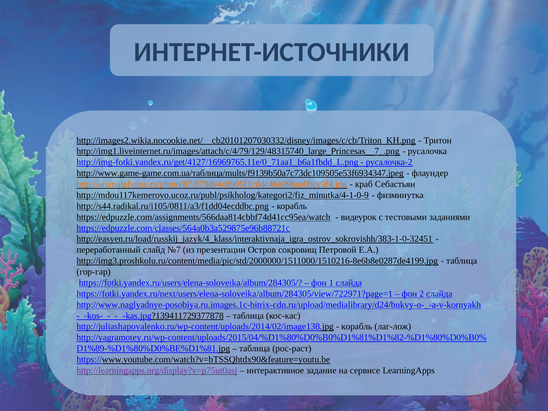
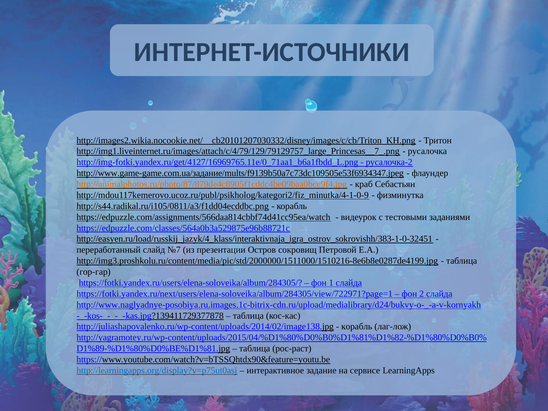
http://img1.liveinternet.ru/images/attach/c/4/79/129/48315740_large_Princesas__7_.png: http://img1.liveinternet.ru/images/attach/c/4/79/129/48315740_large_Princesas__7_.png -> http://img1.liveinternet.ru/images/attach/c/4/79/129/79129757_large_Princesas__7_.png (238, 151)
http://www.game-game.com.ua/таблица/mults/f9139b50a7c73dc109505e53f6934347.jpeg: http://www.game-game.com.ua/таблица/mults/f9139b50a7c73dc109505e53f6934347.jpeg -> http://www.game-game.com.ua/задание/mults/f9139b50a7c73dc109505e53f6934347.jpeg (240, 173)
http://learningapps.org/display?v=p75ut0asj colour: purple -> blue (157, 370)
